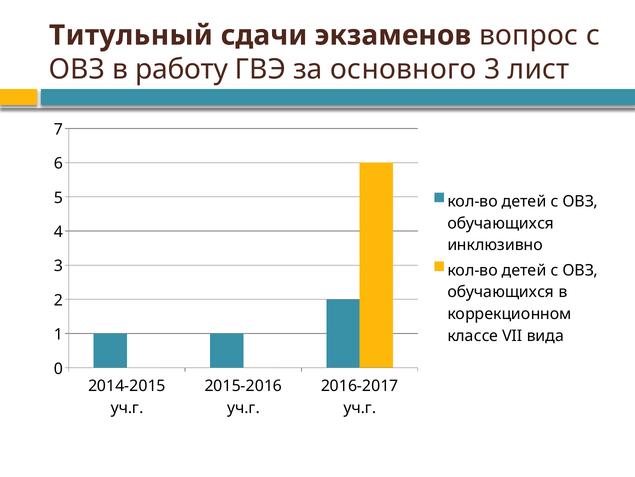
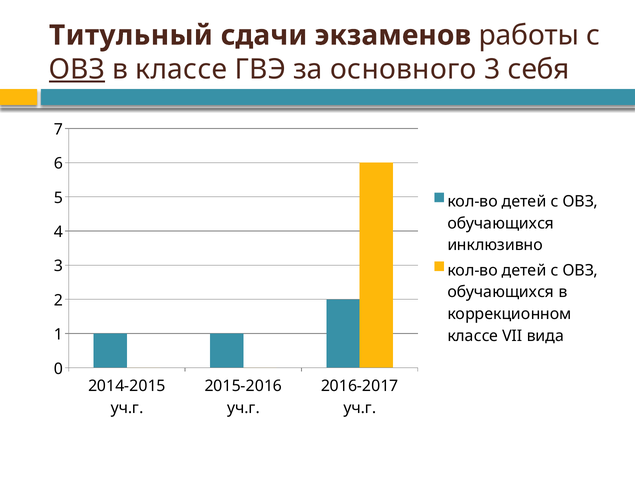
вопрос: вопрос -> работы (529, 35)
ОВЗ underline: none -> present (77, 69)
в работу: работу -> классе (181, 69)
лист: лист -> себя (539, 69)
